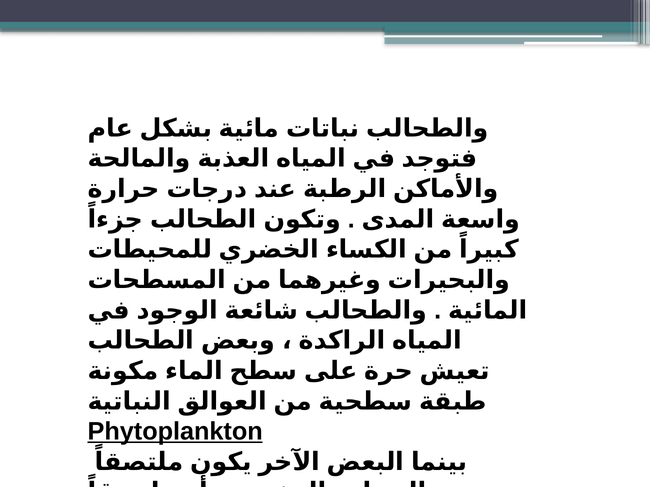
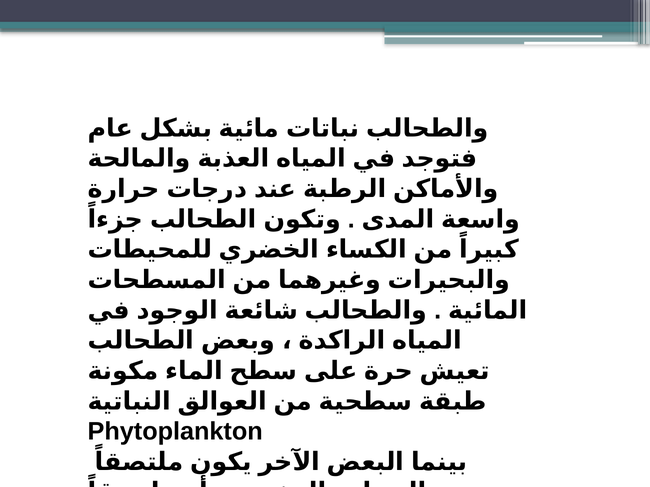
Phytoplankton underline: present -> none (175, 432)
